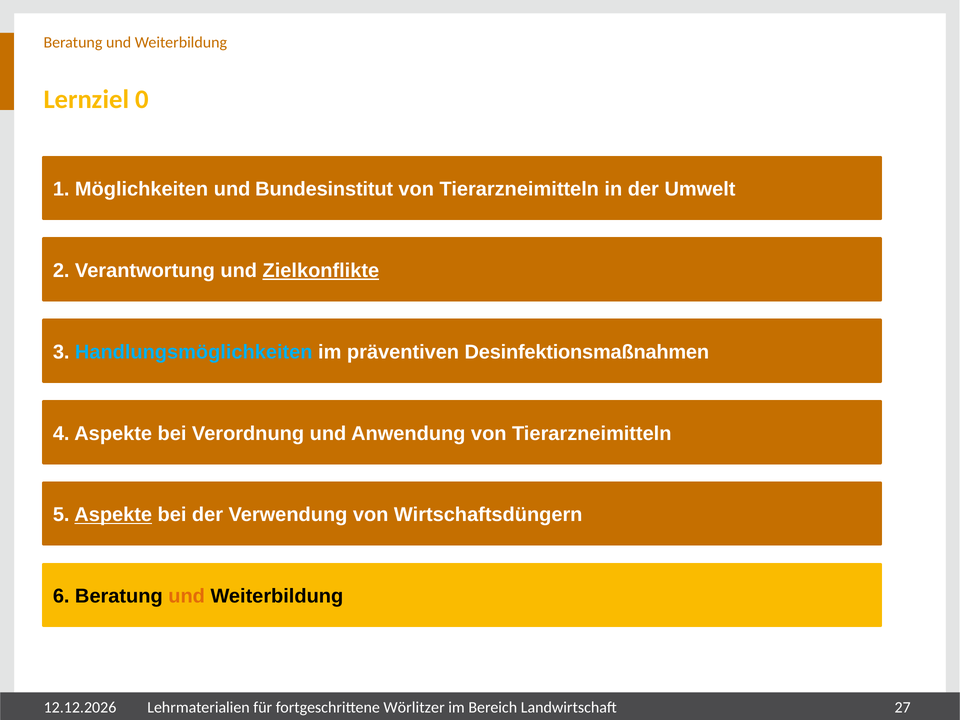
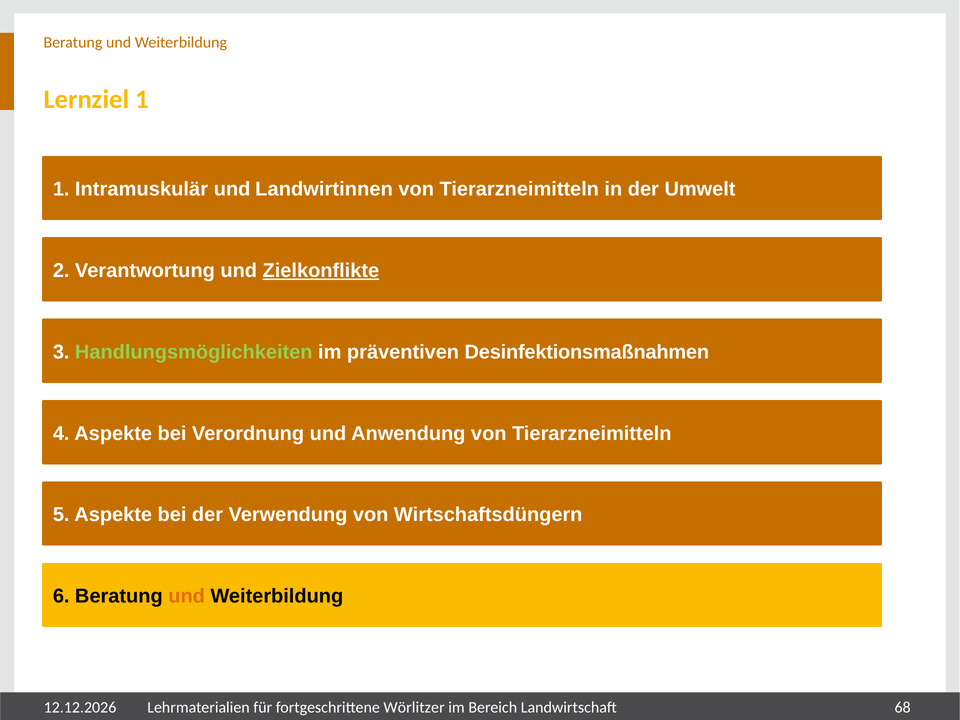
Lernziel 0: 0 -> 1 (142, 100)
Möglichkeiten: Möglichkeiten -> Intramuskulär (142, 189)
Bundesinstitut: Bundesinstitut -> Landwirtinnen (324, 189)
Handlungsmöglichkeiten colour: light blue -> light green (194, 352)
Aspekte underline: present -> none (113, 515)
27: 27 -> 68 (903, 707)
